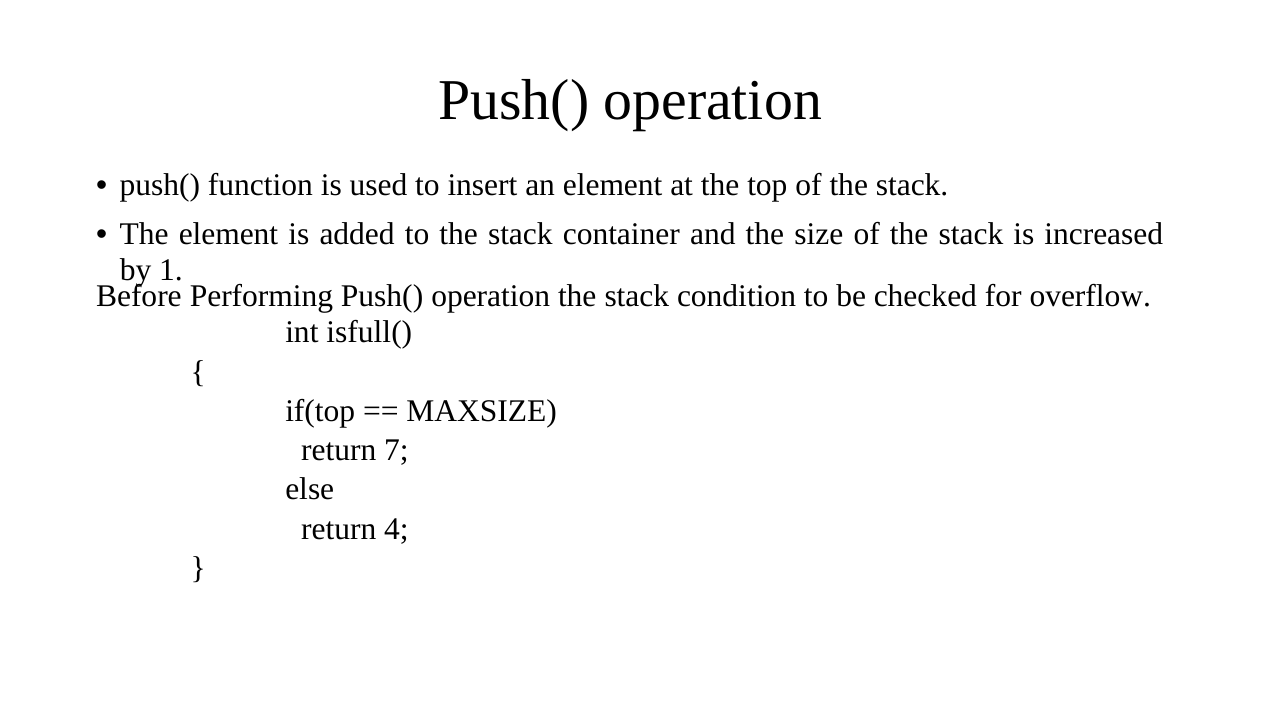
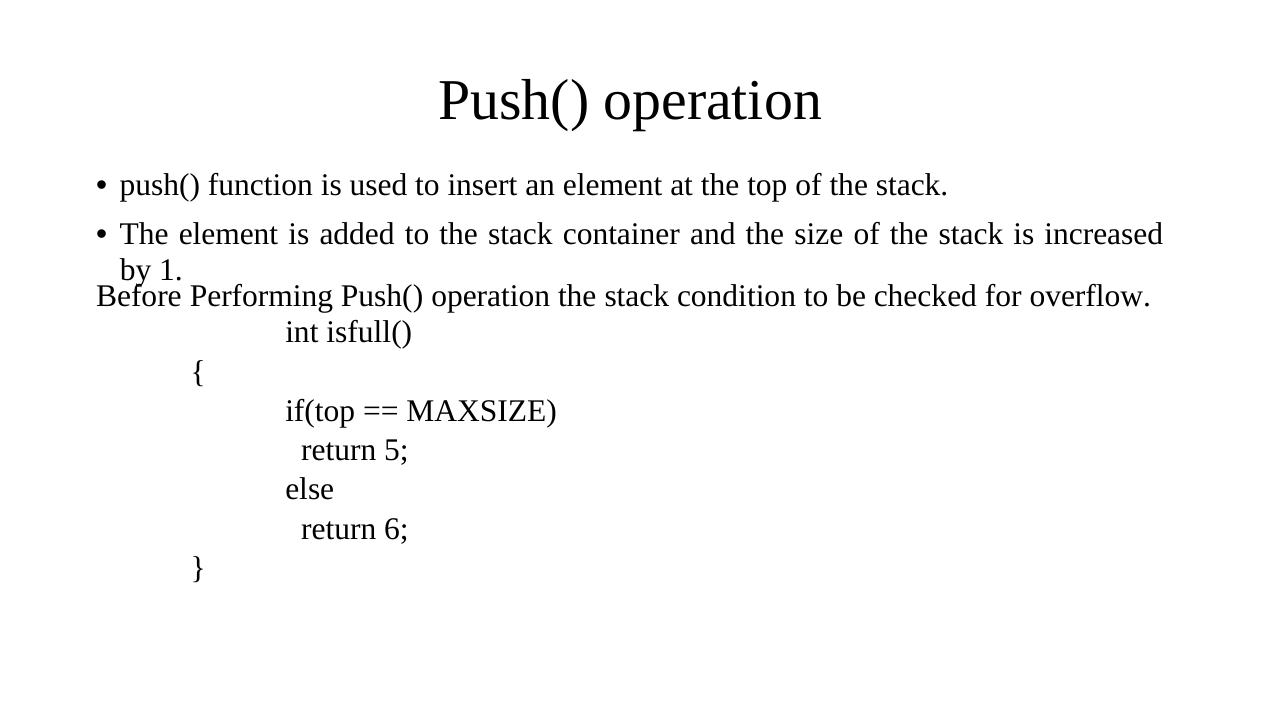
7: 7 -> 5 (396, 450)
4: 4 -> 6 (396, 529)
